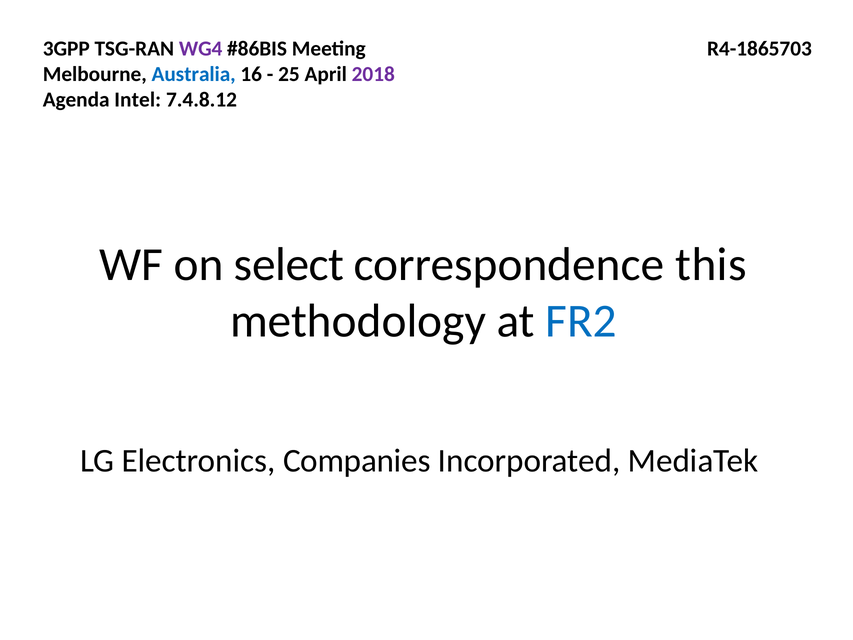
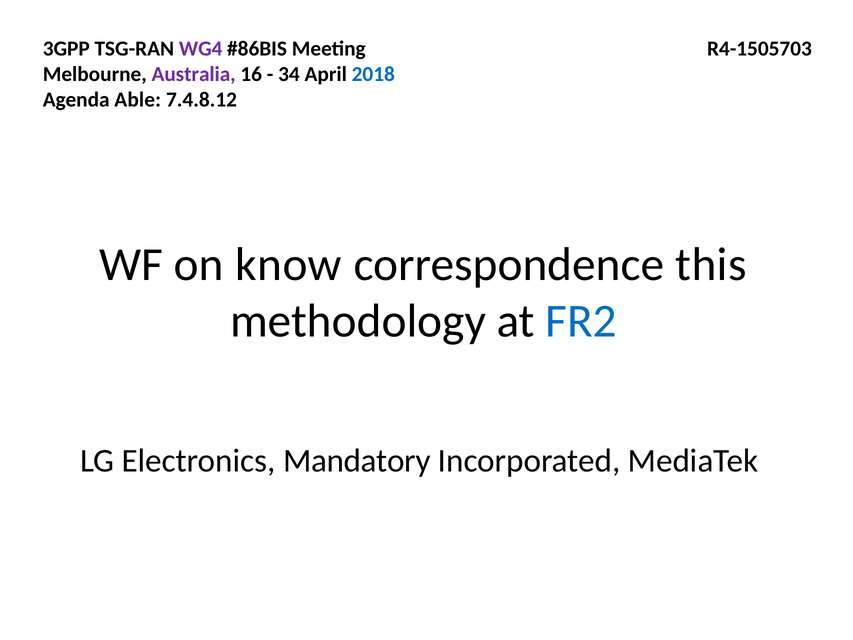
R4-1865703: R4-1865703 -> R4-1505703 (759, 49)
Australia colour: blue -> purple (194, 74)
25: 25 -> 34 (289, 74)
2018 colour: purple -> blue (373, 74)
Intel: Intel -> Able (138, 100)
select: select -> know (288, 264)
Companies: Companies -> Mandatory (357, 461)
